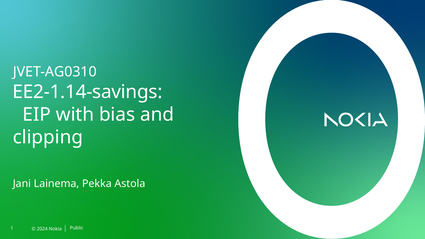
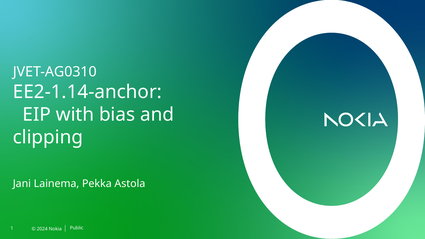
EE2-1.14-savings: EE2-1.14-savings -> EE2-1.14-anchor (87, 92)
